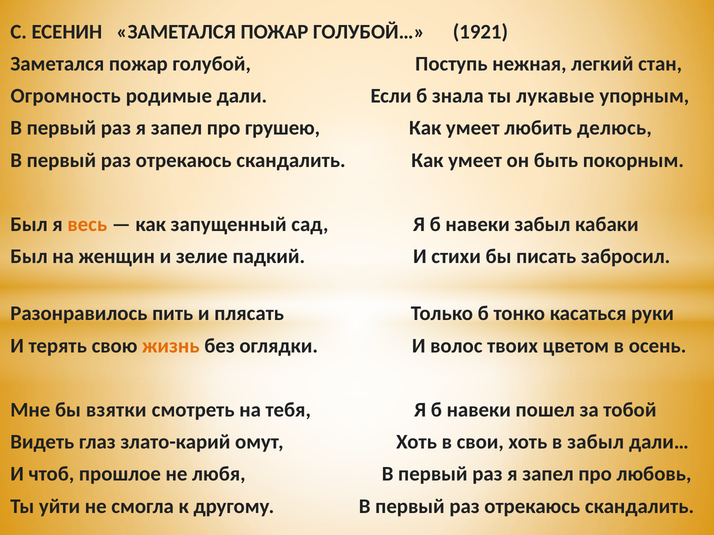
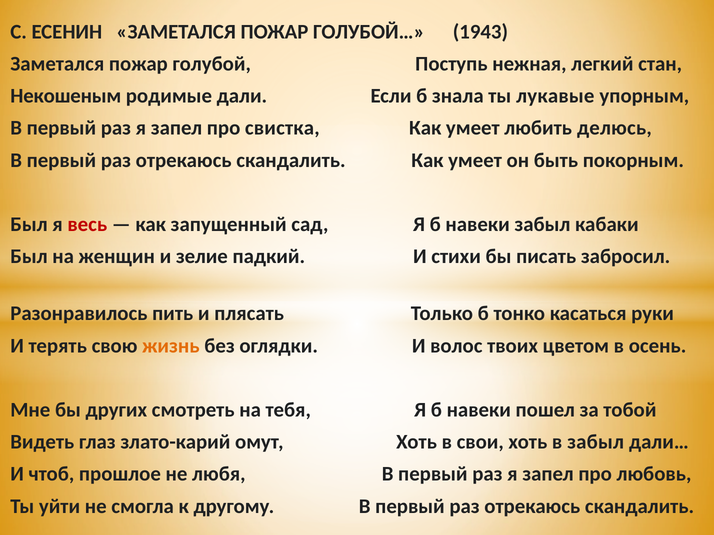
1921: 1921 -> 1943 (480, 32)
Огромность: Огромность -> Некошеным (66, 96)
грушею: грушею -> свистка (282, 128)
весь colour: orange -> red (87, 225)
взятки: взятки -> других (116, 410)
